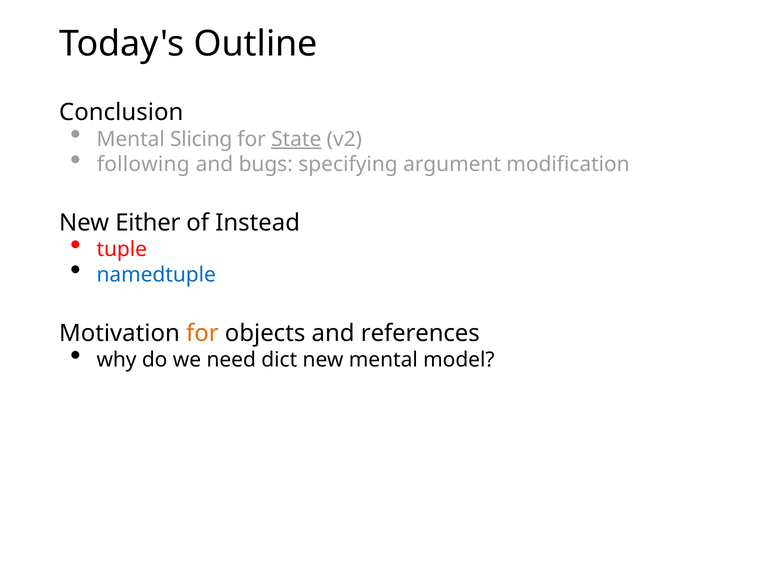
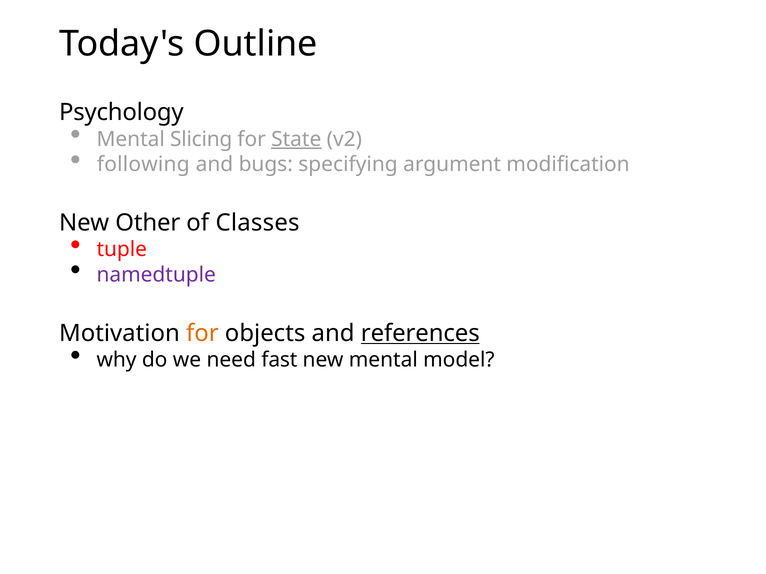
Conclusion: Conclusion -> Psychology (121, 113)
Either: Either -> Other (148, 223)
Instead: Instead -> Classes (258, 223)
namedtuple colour: blue -> purple (156, 275)
references underline: none -> present (420, 333)
dict: dict -> fast (279, 360)
